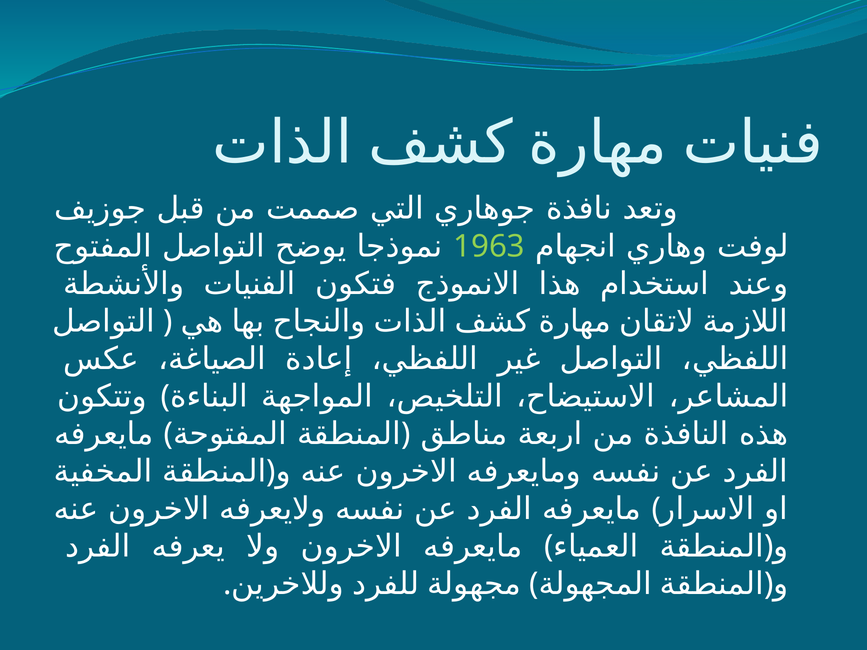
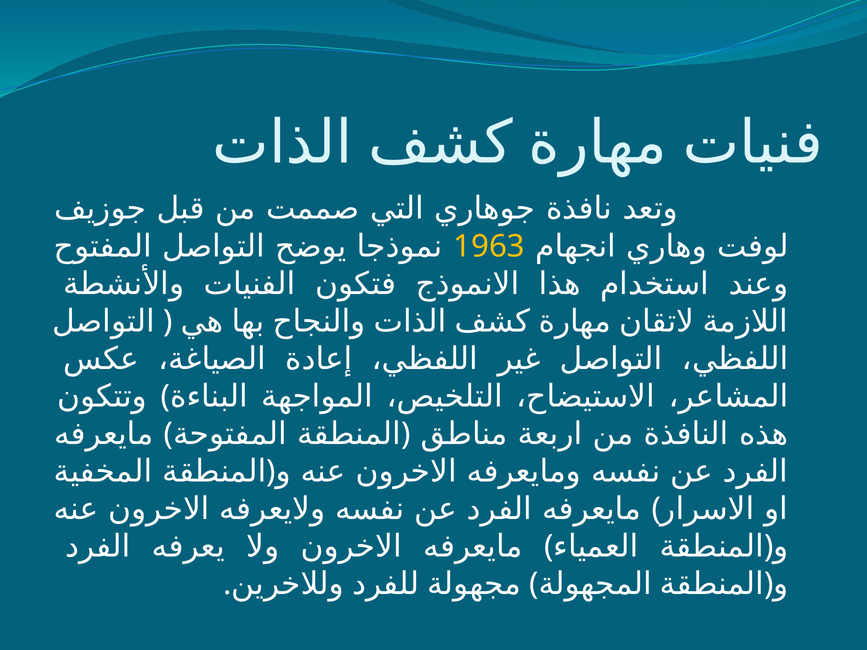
1963 colour: light green -> yellow (489, 246)
